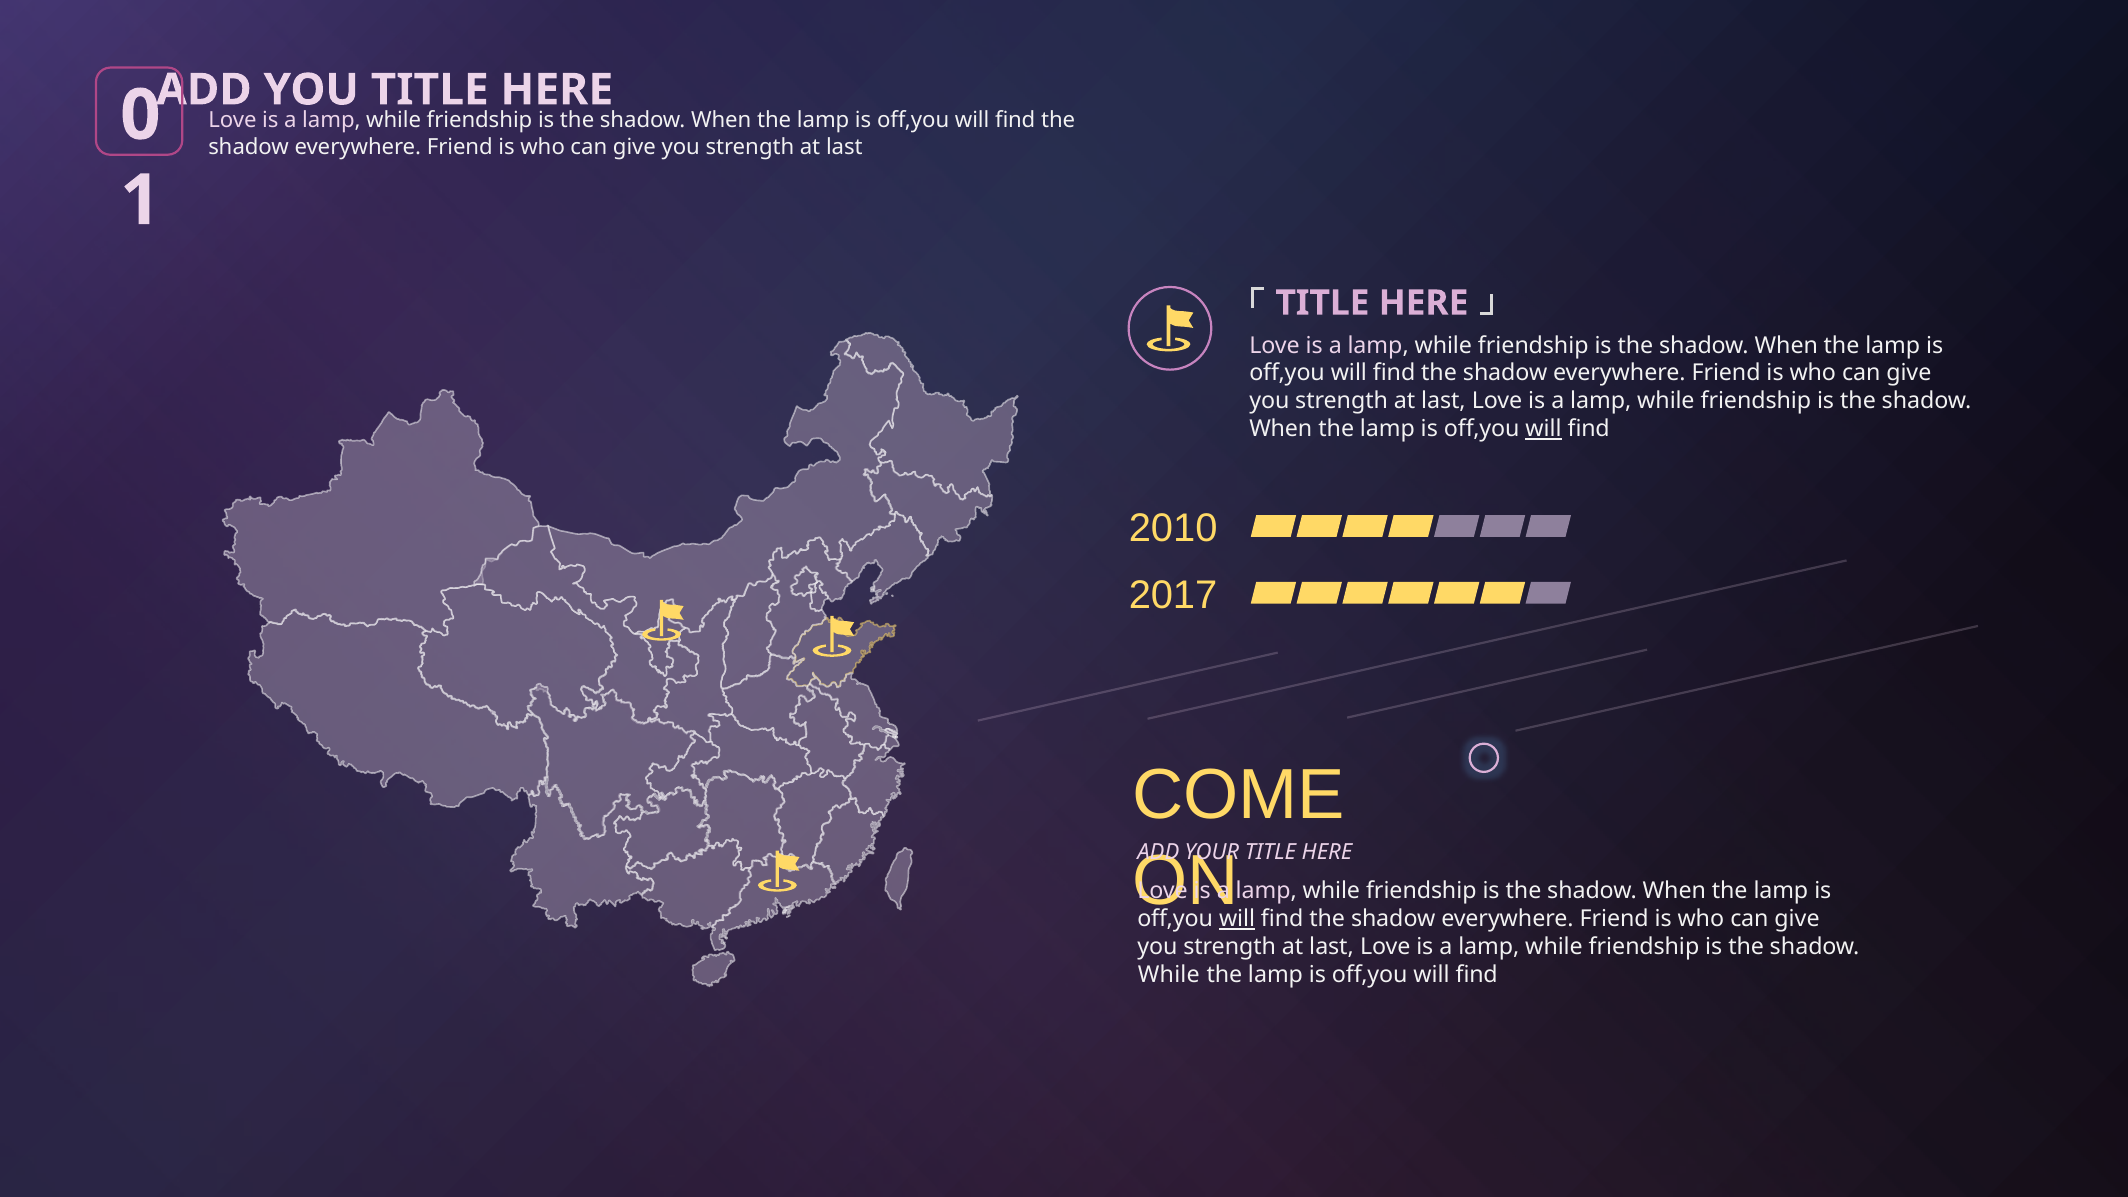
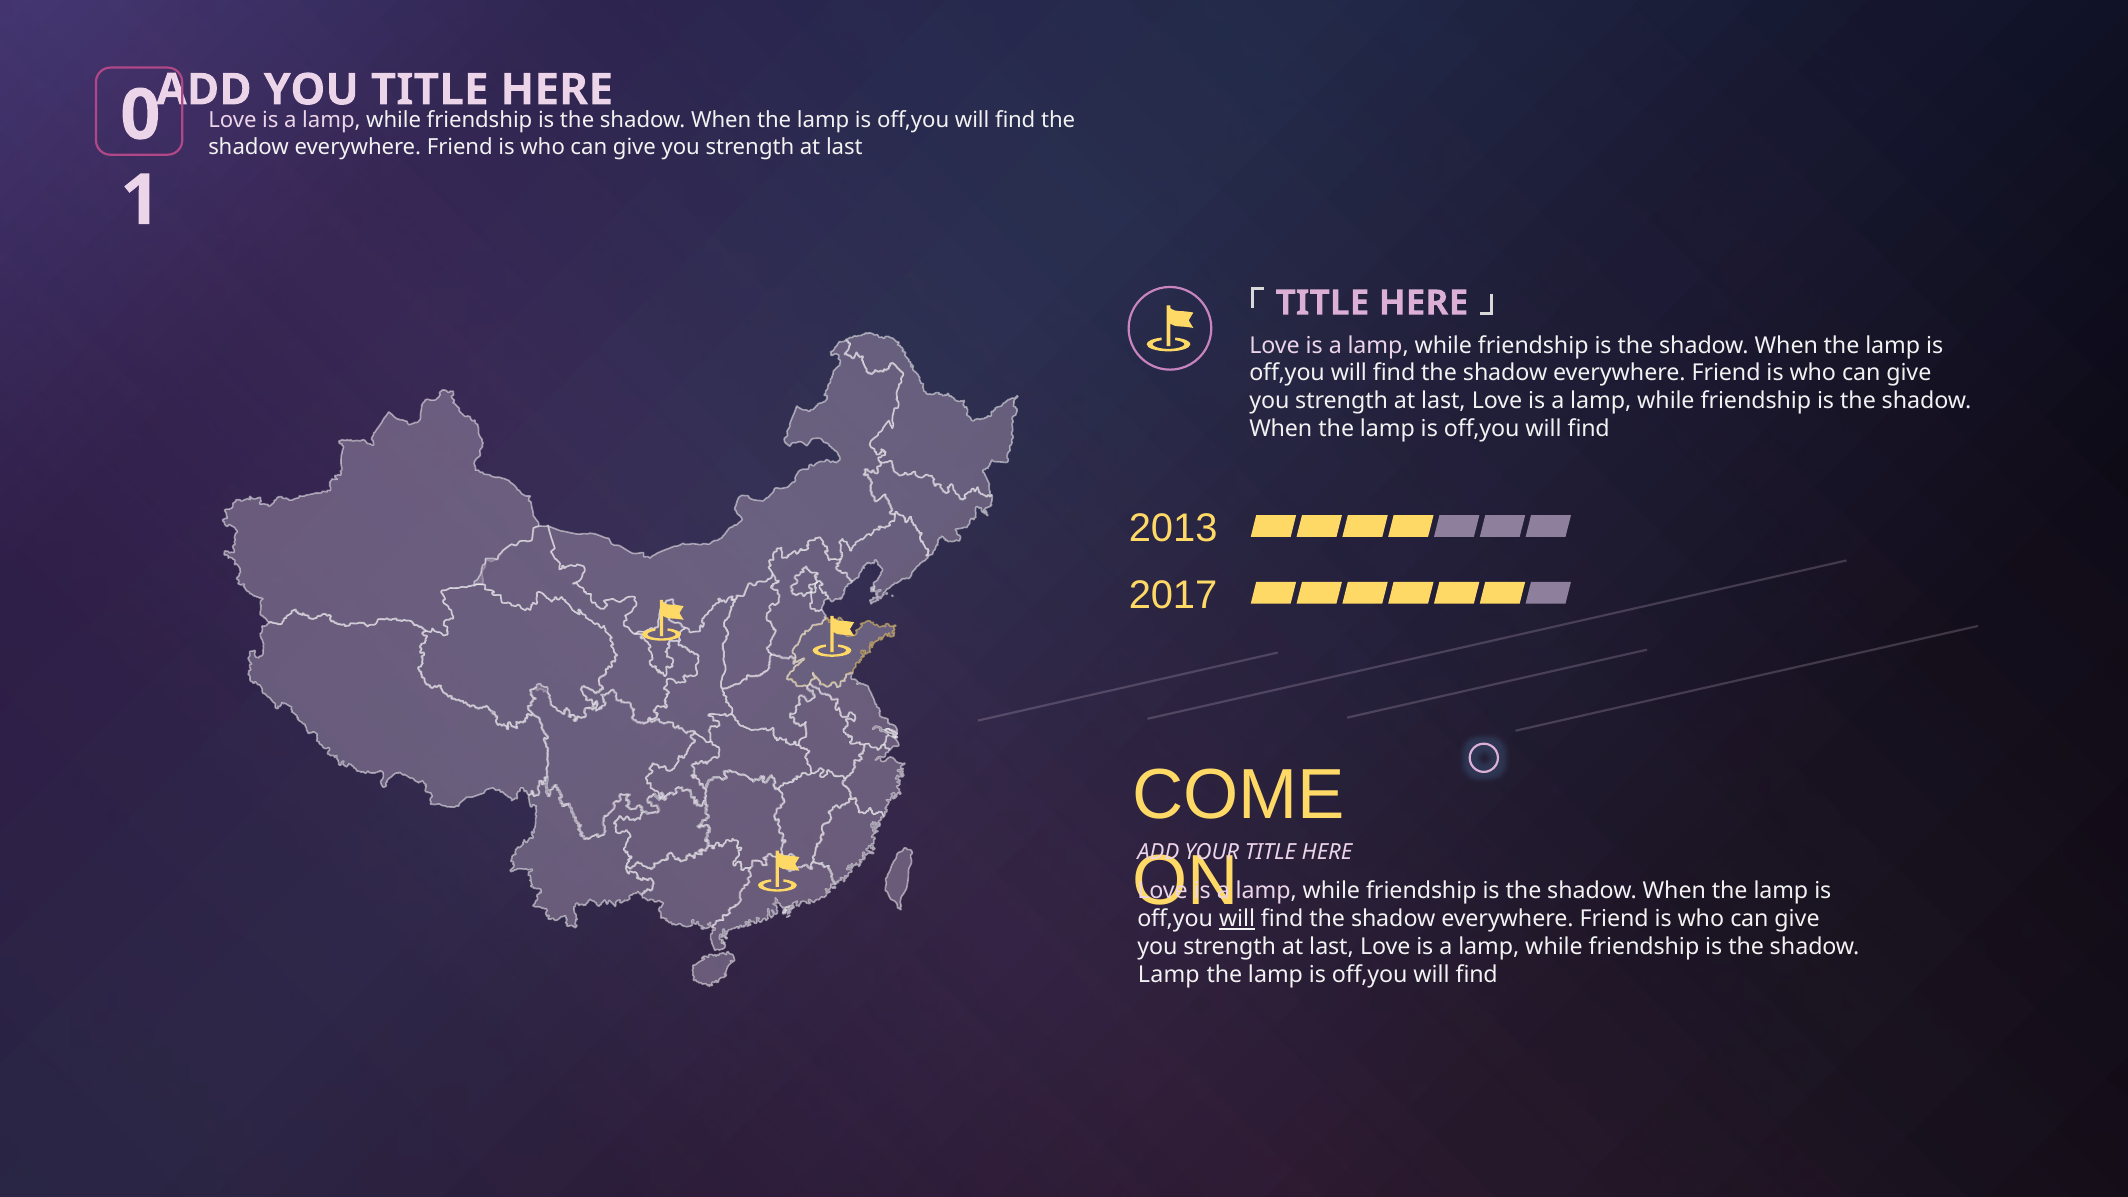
will underline: present -> none (1543, 429)
2010: 2010 -> 2013 (1173, 528)
While: While -> Lamp (1169, 975)
